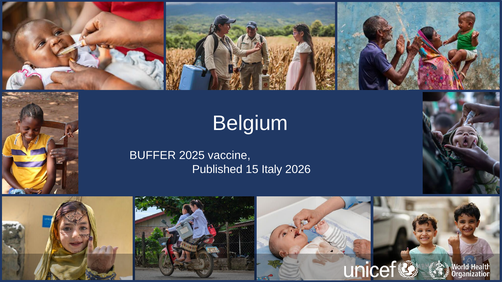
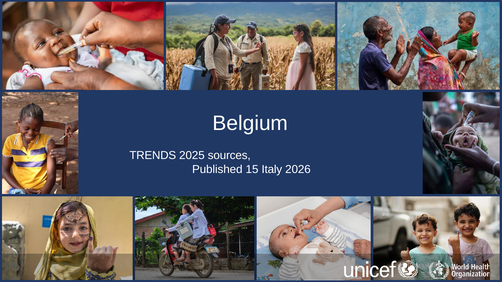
BUFFER: BUFFER -> TRENDS (153, 156)
vaccine: vaccine -> sources (229, 156)
